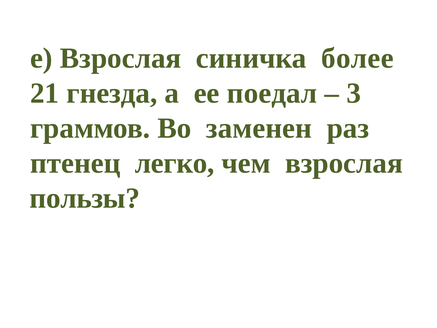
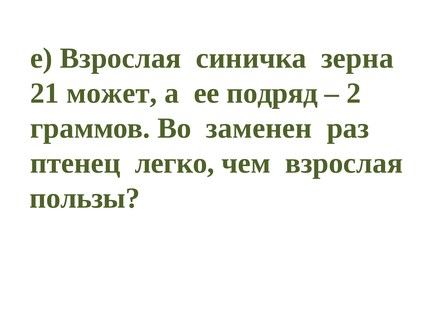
более: более -> зерна (357, 58)
гнезда: гнезда -> может (112, 93)
поедал: поедал -> подряд (272, 93)
3: 3 -> 2 (354, 93)
